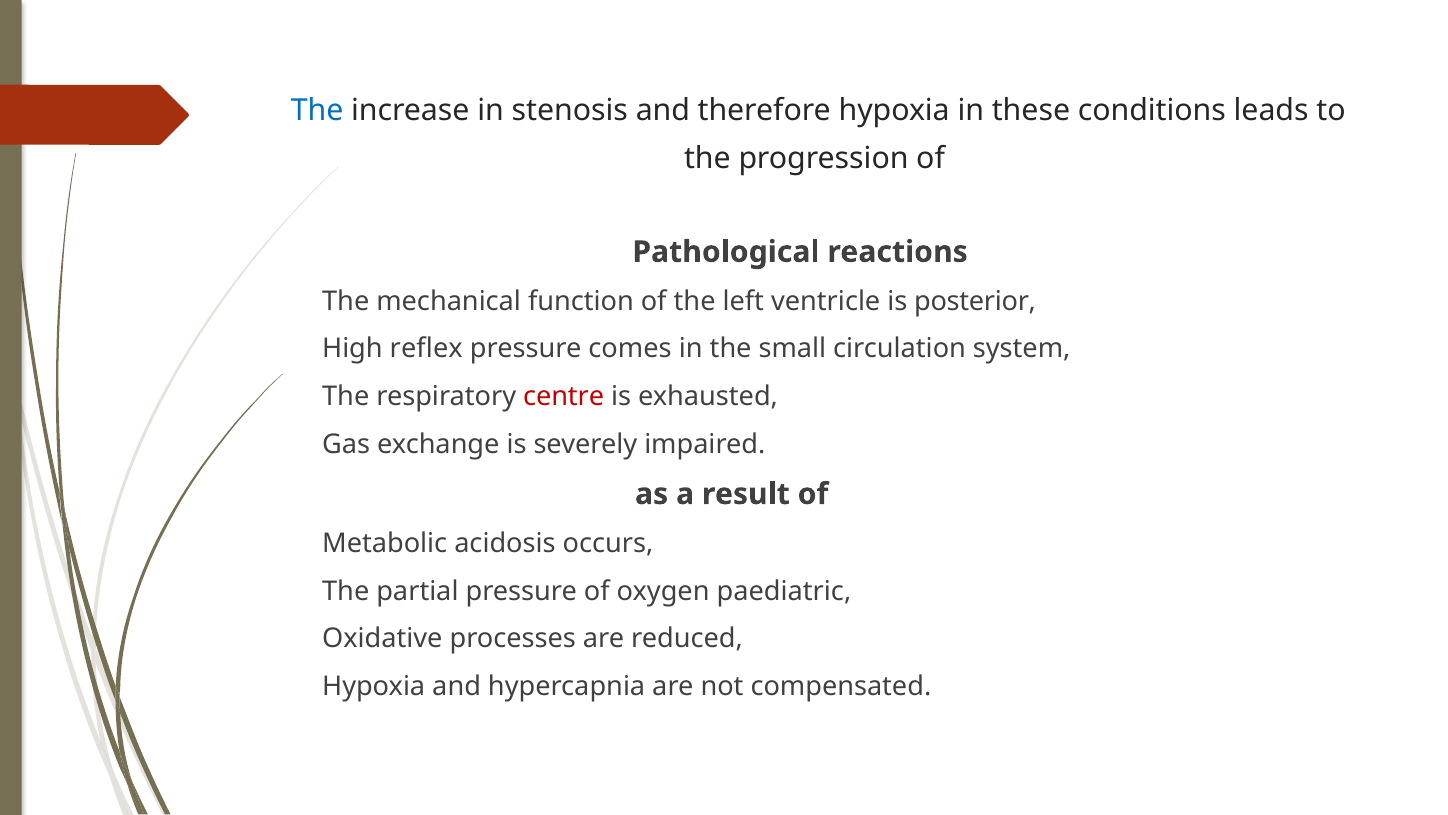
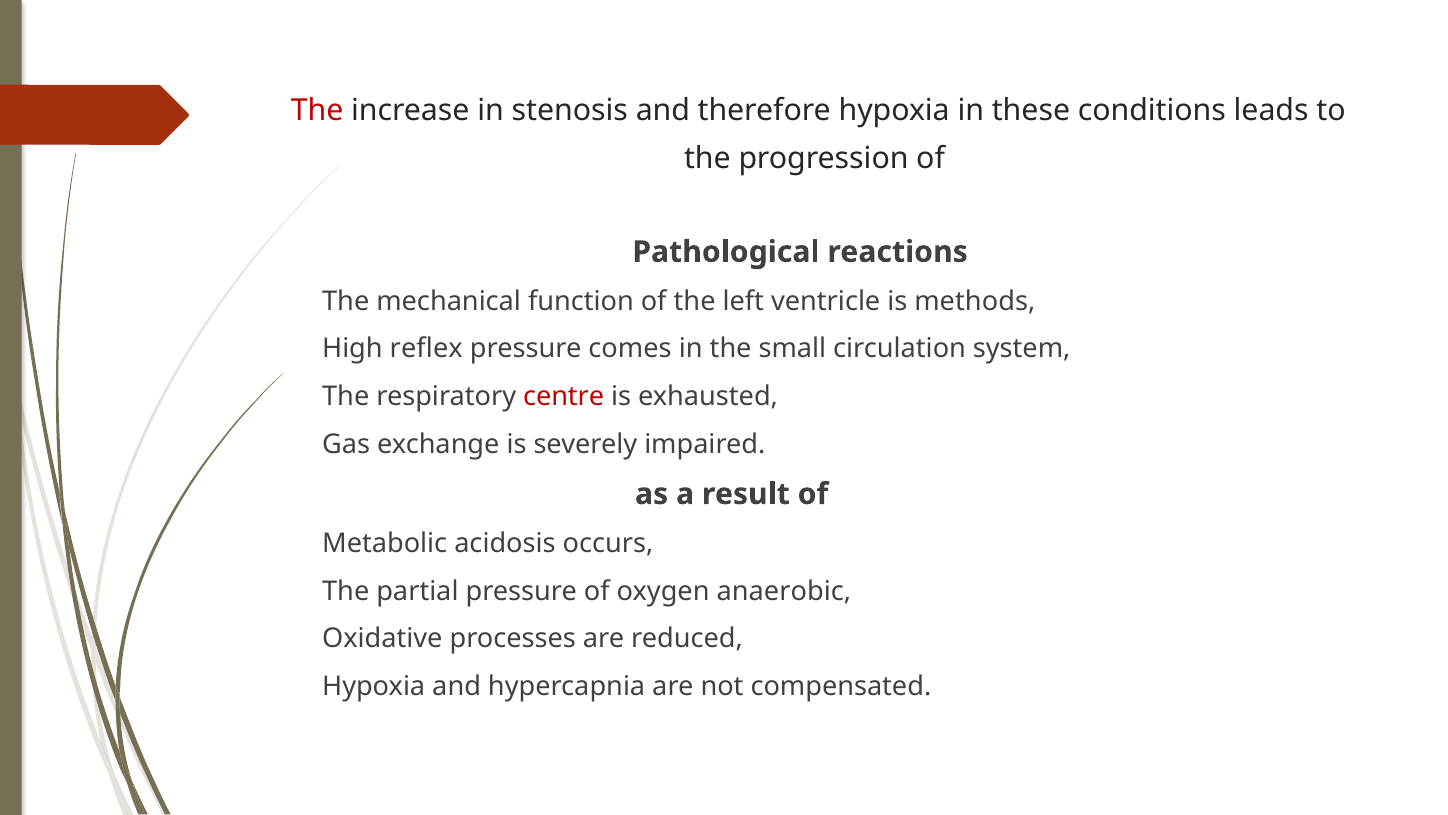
The colour: blue -> red (317, 111)
posterior: posterior -> methods (975, 301)
paediatric: paediatric -> anaerobic (784, 591)
